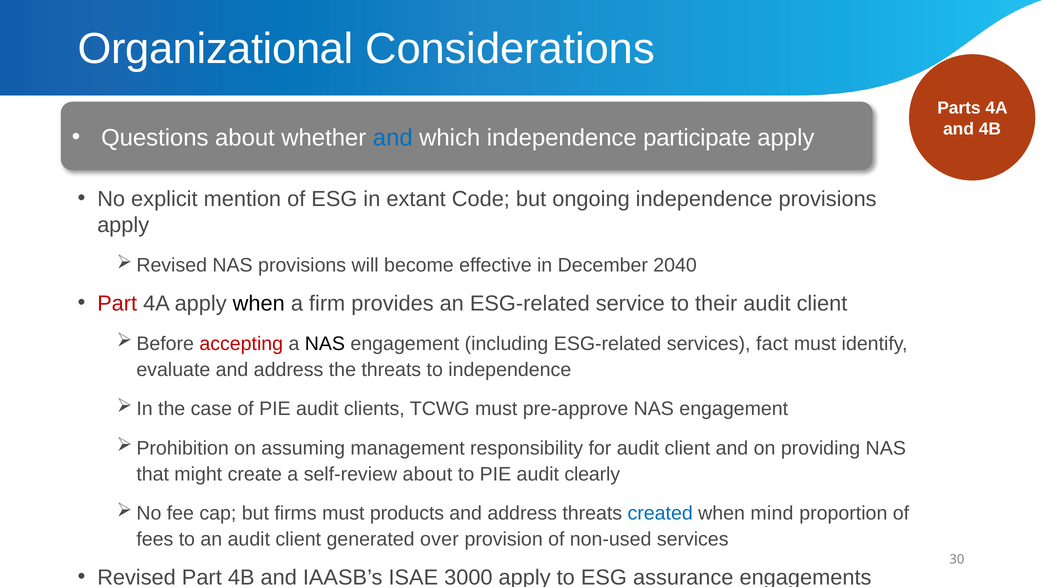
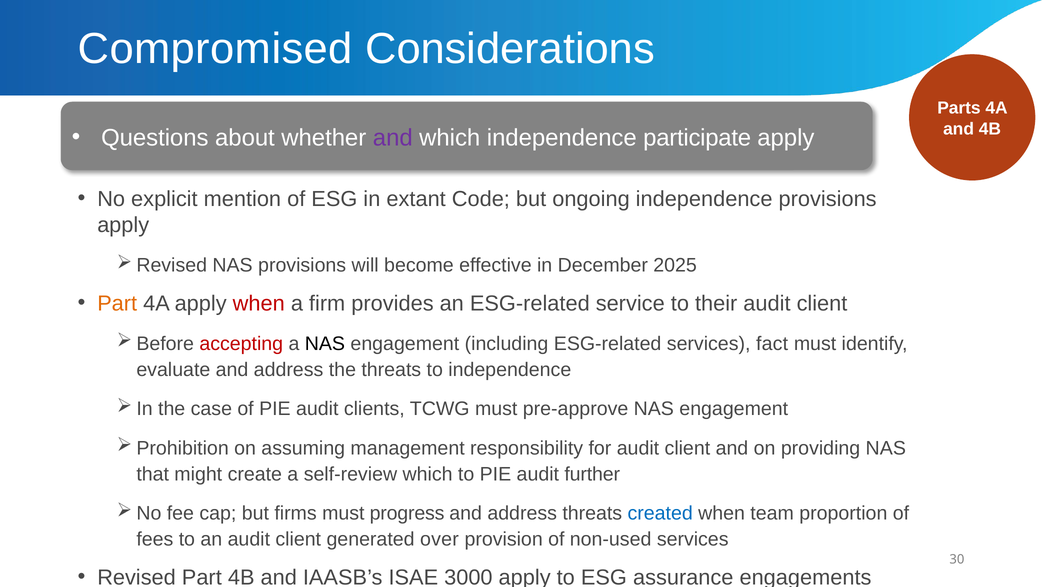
Organizational: Organizational -> Compromised (215, 49)
and colour: blue -> purple (393, 138)
2040: 2040 -> 2025 (675, 265)
Part colour: red -> orange (117, 304)
when colour: black -> red (259, 304)
self-review about: about -> which (428, 474)
clearly: clearly -> further (592, 474)
products: products -> progress (407, 514)
mind: mind -> team (772, 514)
